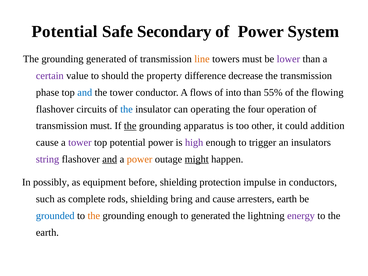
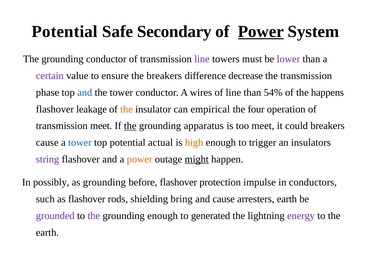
Power underline: none -> present (261, 32)
grounding generated: generated -> conductor (106, 59)
line colour: orange -> purple (202, 59)
should: should -> ensure (115, 76)
the property: property -> breakers (164, 76)
flows: flows -> wires (201, 92)
of into: into -> line (233, 92)
55%: 55% -> 54% (273, 92)
flowing: flowing -> happens (327, 92)
circuits: circuits -> leakage (92, 109)
the colour: blue -> orange (127, 109)
operating: operating -> empirical (210, 109)
transmission must: must -> meet (101, 126)
too other: other -> meet (263, 126)
could addition: addition -> breakers (328, 126)
tower colour: purple -> blue (80, 142)
potential power: power -> actual (161, 142)
high colour: purple -> orange (194, 142)
and underline: present -> none (110, 159)
as equipment: equipment -> grounding (104, 182)
before shielding: shielding -> flashover (178, 182)
as complete: complete -> flashover (87, 199)
grounded colour: blue -> purple (55, 216)
the colour: orange -> purple (94, 216)
